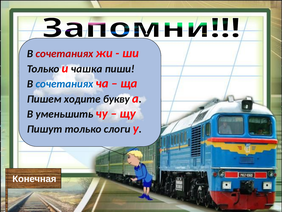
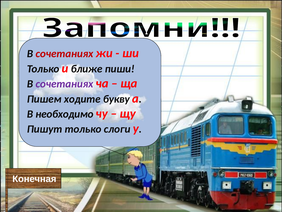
чашка: чашка -> ближе (87, 69)
сочетаниях colour: blue -> purple (64, 84)
уменьшить: уменьшить -> необходимо (64, 114)
